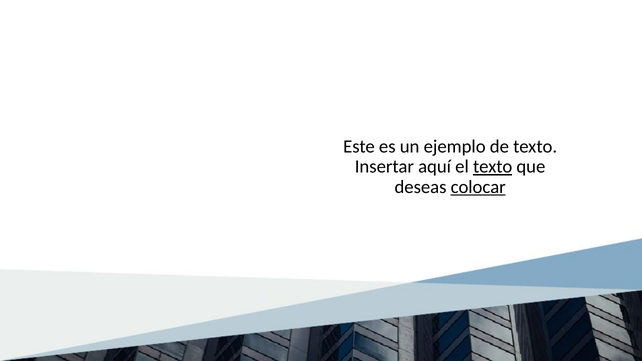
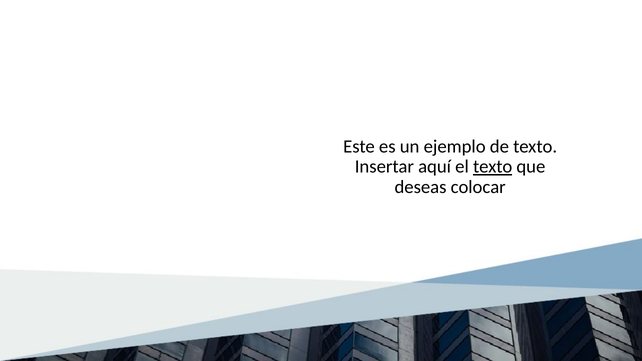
colocar underline: present -> none (478, 187)
